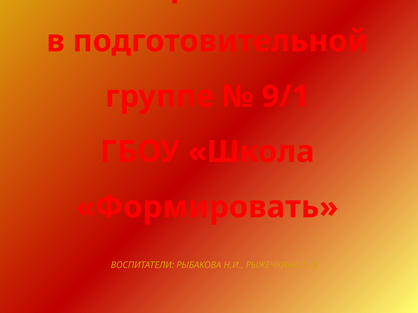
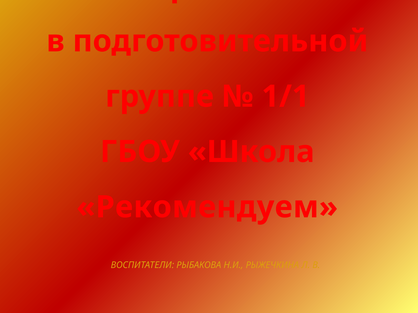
9/1: 9/1 -> 1/1 (286, 97)
Формировать: Формировать -> Рекомендуем (207, 207)
